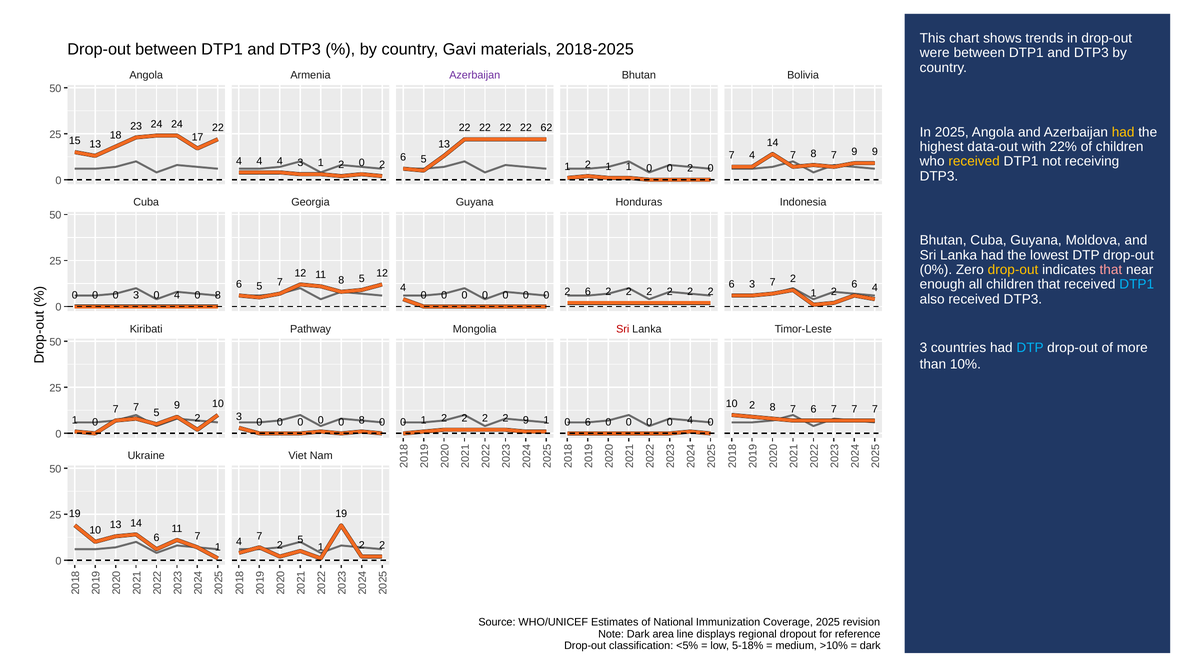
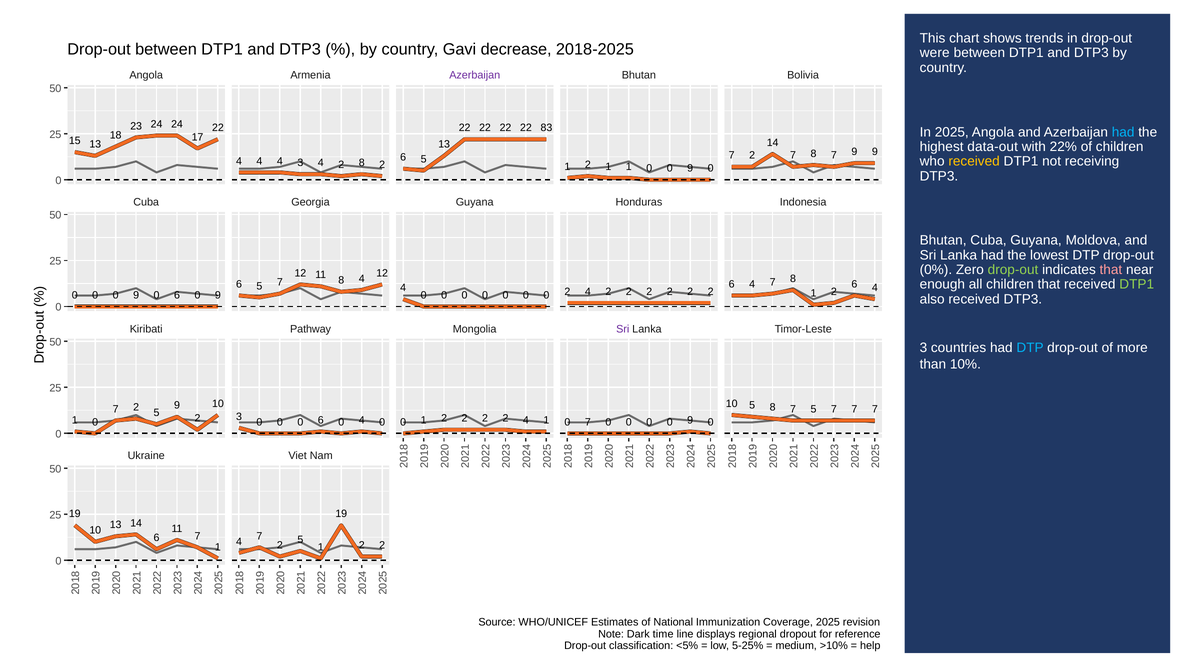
materials: materials -> decrease (516, 49)
62: 62 -> 83 (546, 128)
had colour: yellow -> light blue (1123, 132)
4: 4 -> 2 (752, 155)
3 1: 1 -> 4 (321, 163)
0: 0 -> 8 (362, 163)
1 0 0 2: 2 -> 9 (690, 168)
drop-out colour: yellow -> light green (1013, 270)
8 5: 5 -> 4 (362, 278)
DTP1 colour: light blue -> light green (1137, 284)
3: 3 -> 4 (752, 284)
2: 2 -> 8 (793, 278)
6: 6 -> 4 (588, 291)
3: 3 -> 9 (136, 295)
4: 4 -> 6 (177, 295)
8: 8 -> 9 (218, 295)
Sri colour: red -> purple (623, 329)
10 2: 2 -> 5 (752, 405)
7 6: 6 -> 5 (813, 409)
7: 7 -> 2 (136, 407)
0: 0 -> 6 (321, 420)
8: 8 -> 4 (362, 420)
2 2 9: 9 -> 4 (526, 420)
6: 6 -> 7 (588, 422)
4: 4 -> 9 (690, 420)
area: area -> time (663, 634)
5-18%: 5-18% -> 5-25% (748, 645)
dark: dark -> help (870, 645)
